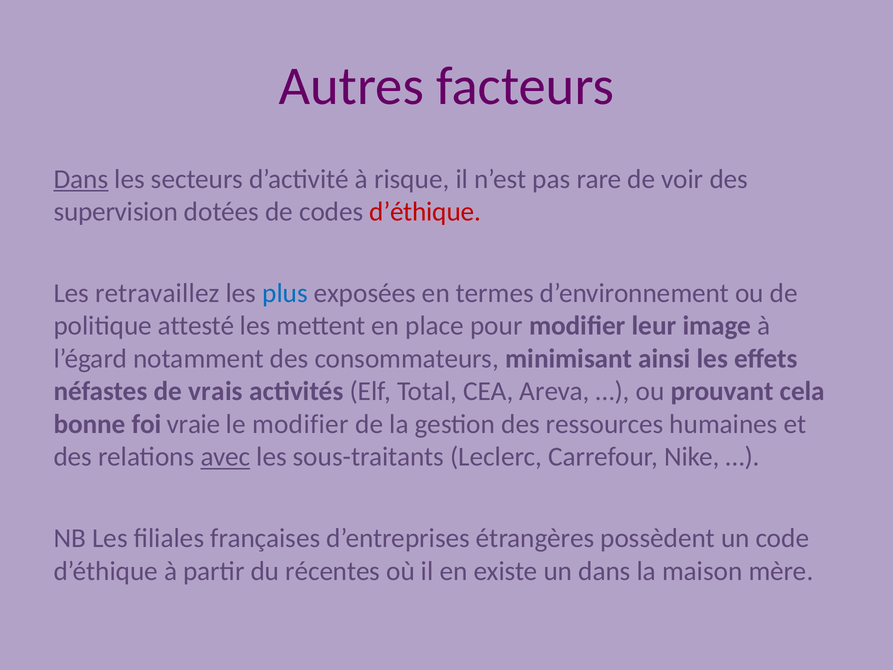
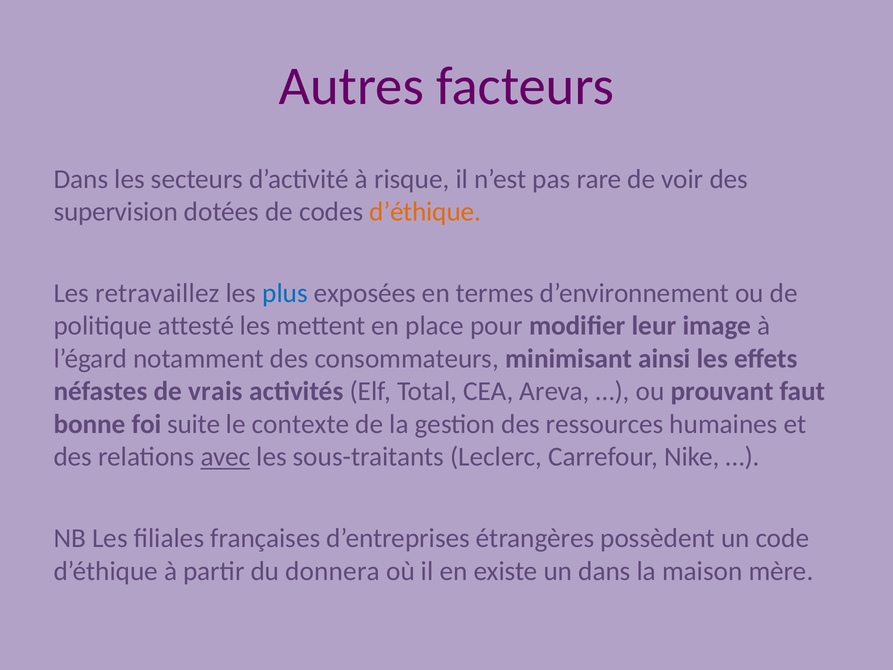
Dans underline: present -> none (81, 179)
d’éthique colour: red -> orange (425, 212)
cela: cela -> faut (802, 391)
vraie: vraie -> suite (194, 424)
le modifier: modifier -> contexte (301, 424)
récentes: récentes -> donnera (333, 571)
